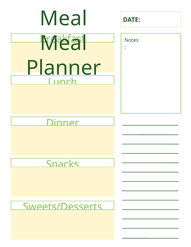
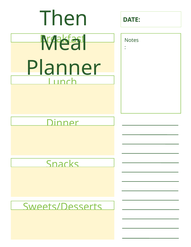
Meal: Meal -> Then (64, 19)
